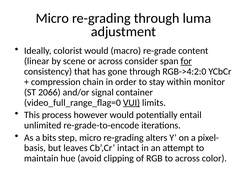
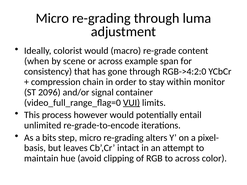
linear: linear -> when (37, 61)
consider: consider -> example (141, 61)
for underline: present -> none (186, 61)
2066: 2066 -> 2096 (49, 92)
